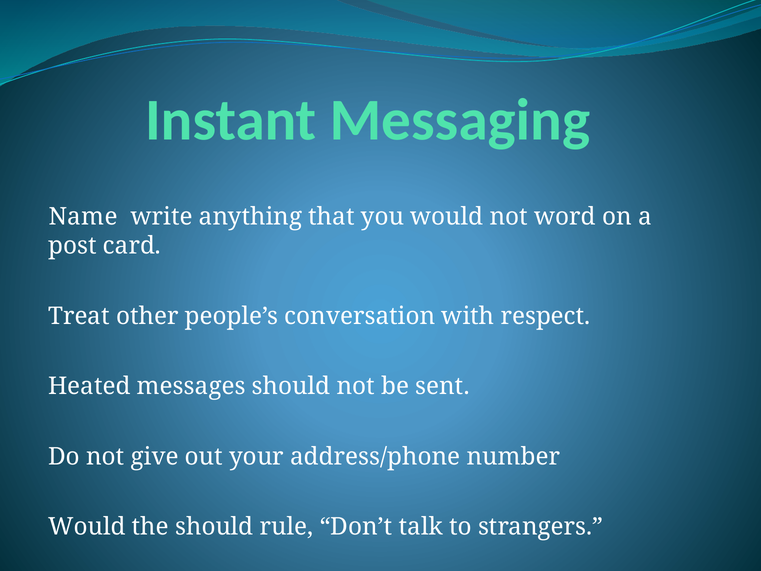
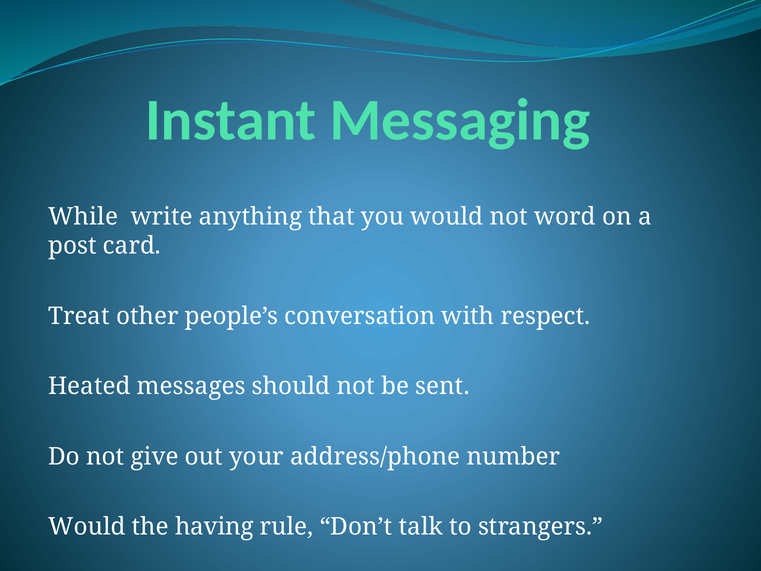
Name: Name -> While (83, 217)
the should: should -> having (214, 526)
